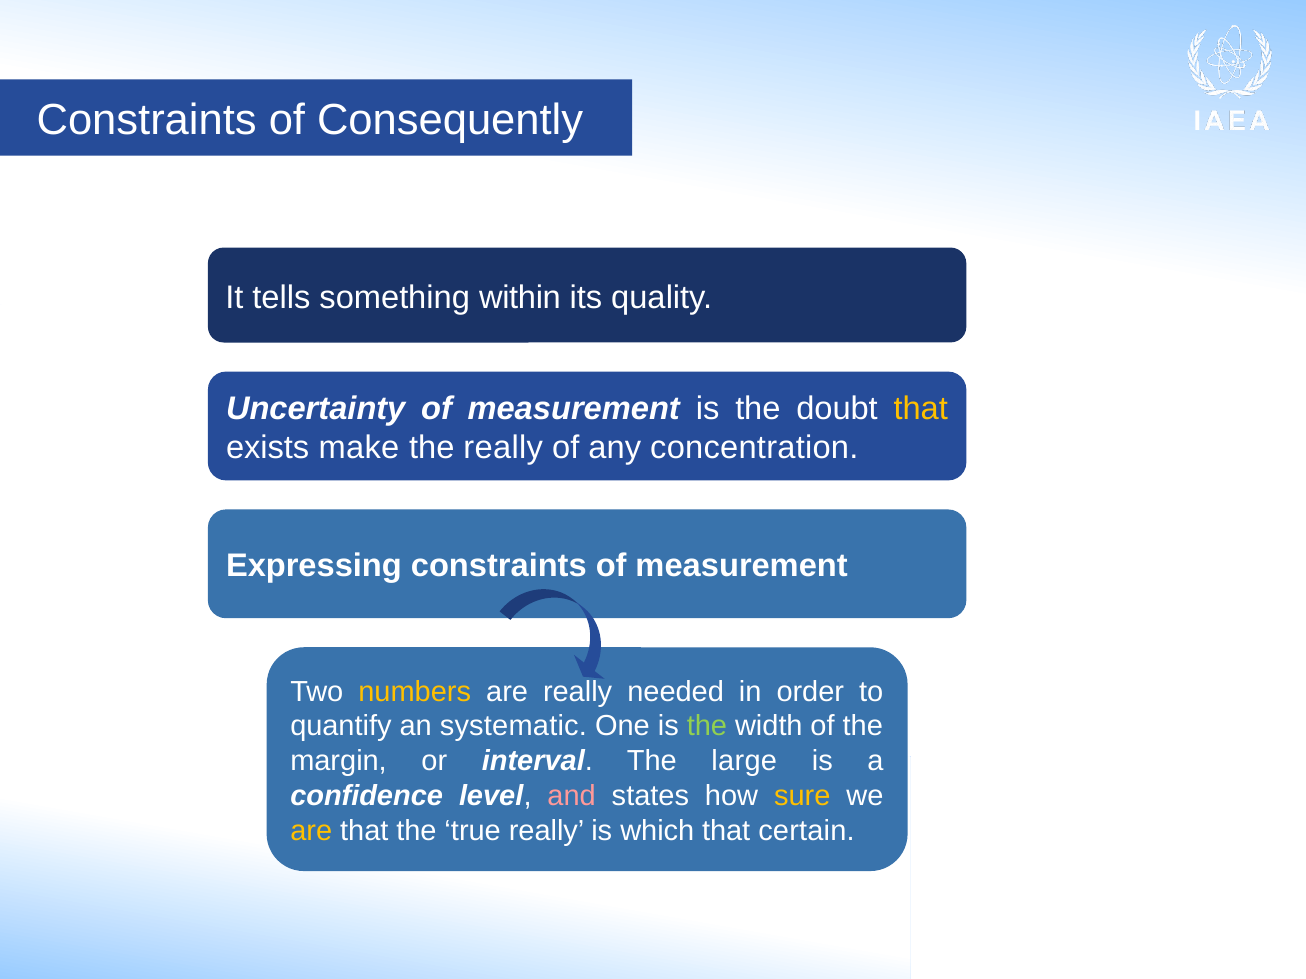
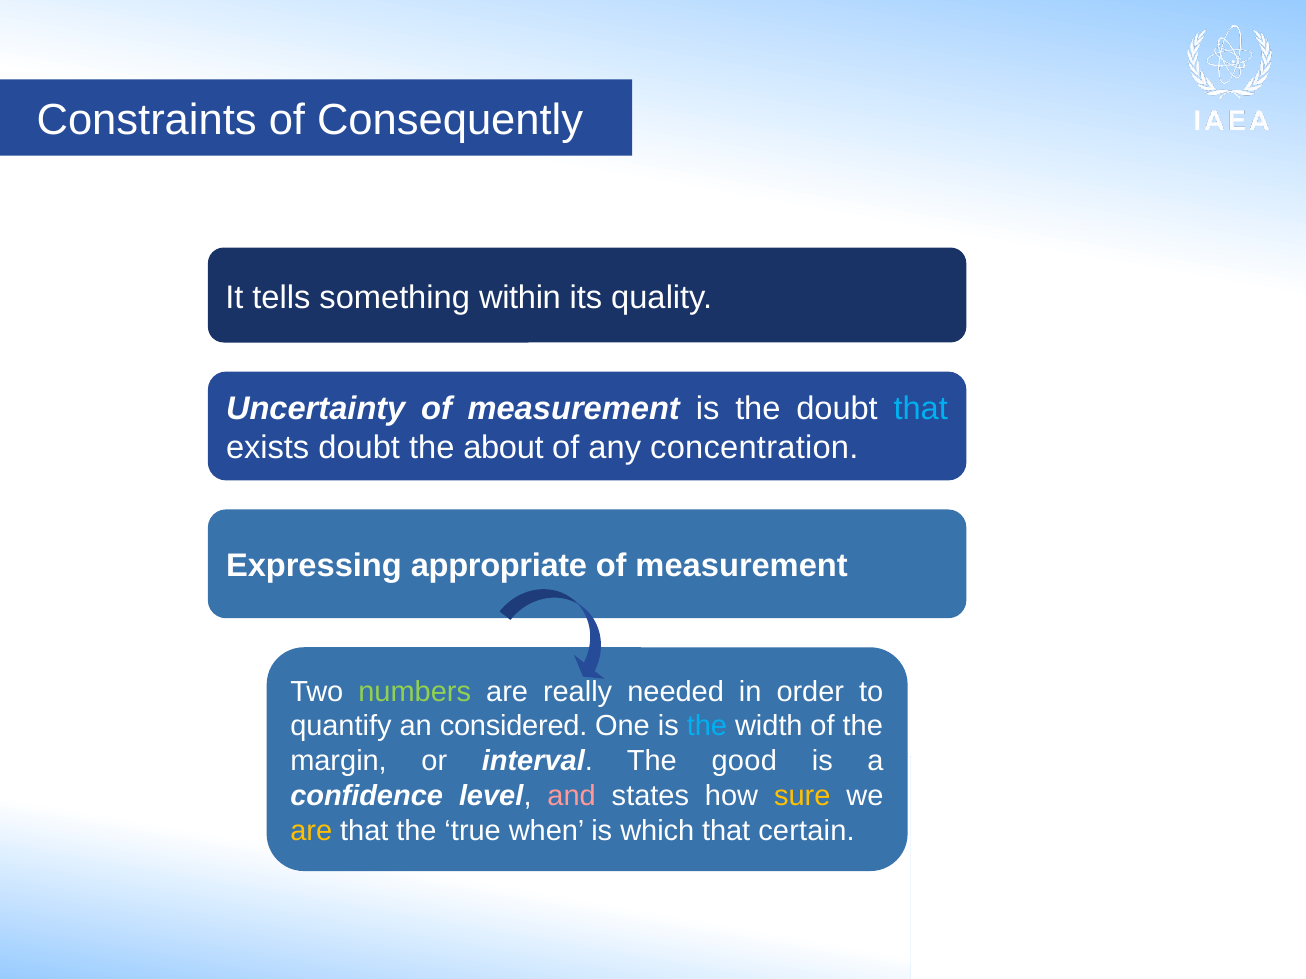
that colour: yellow -> light blue (921, 409)
exists make: make -> doubt (359, 448)
the really: really -> about (503, 448)
Expressing constraints: constraints -> appropriate (499, 566)
numbers colour: yellow -> light green (415, 692)
systematic: systematic -> considered (514, 727)
the colour: light green -> light blue (707, 727)
large: large -> good (744, 762)
true really: really -> when (547, 831)
